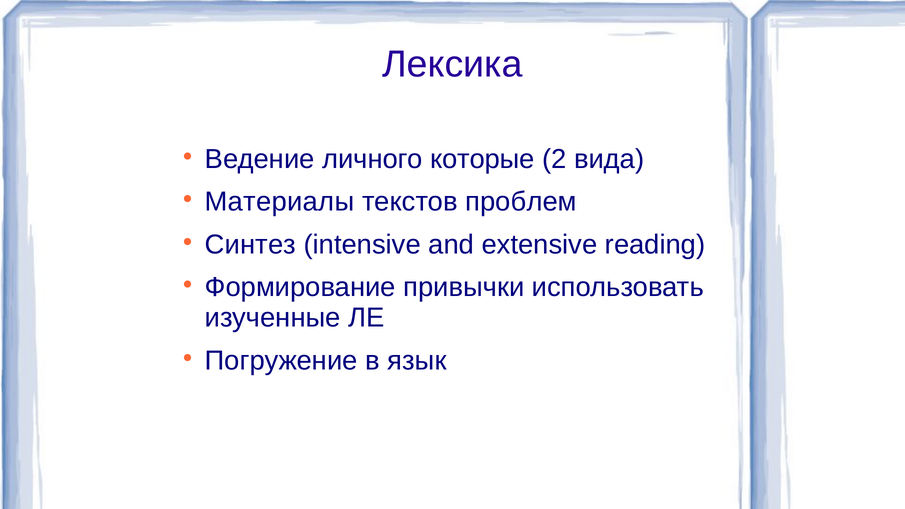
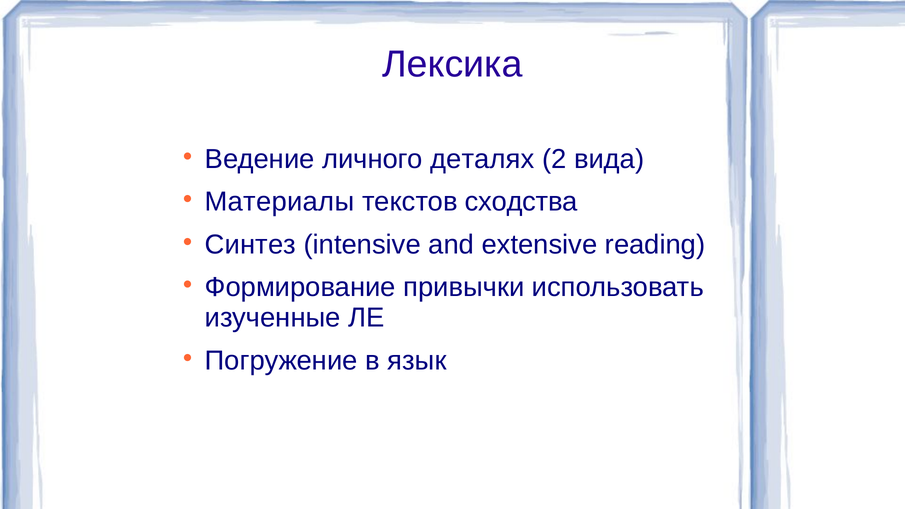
которые: которые -> деталях (482, 159)
проблем: проблем -> сходства (521, 202)
